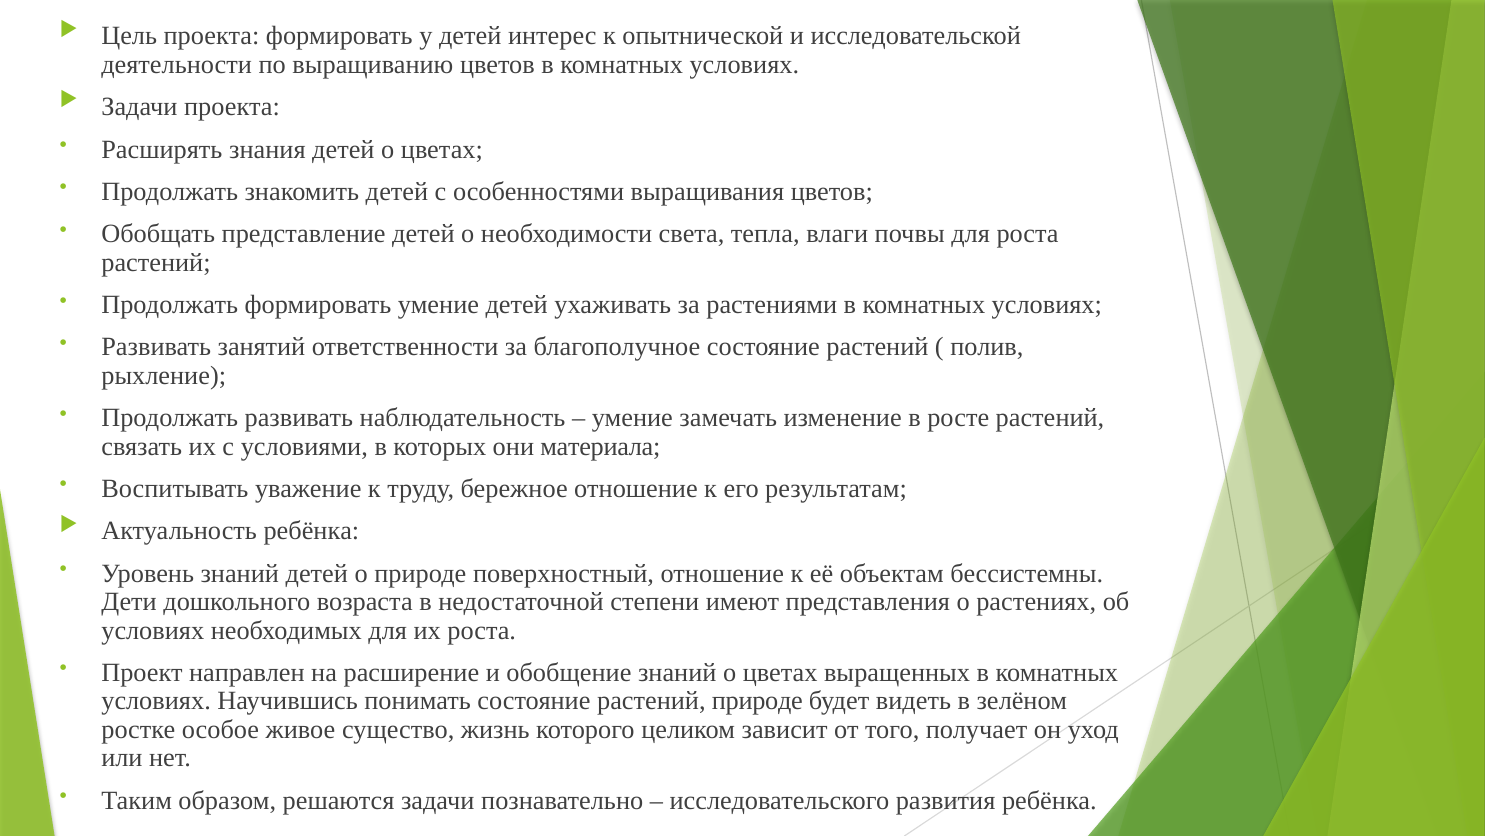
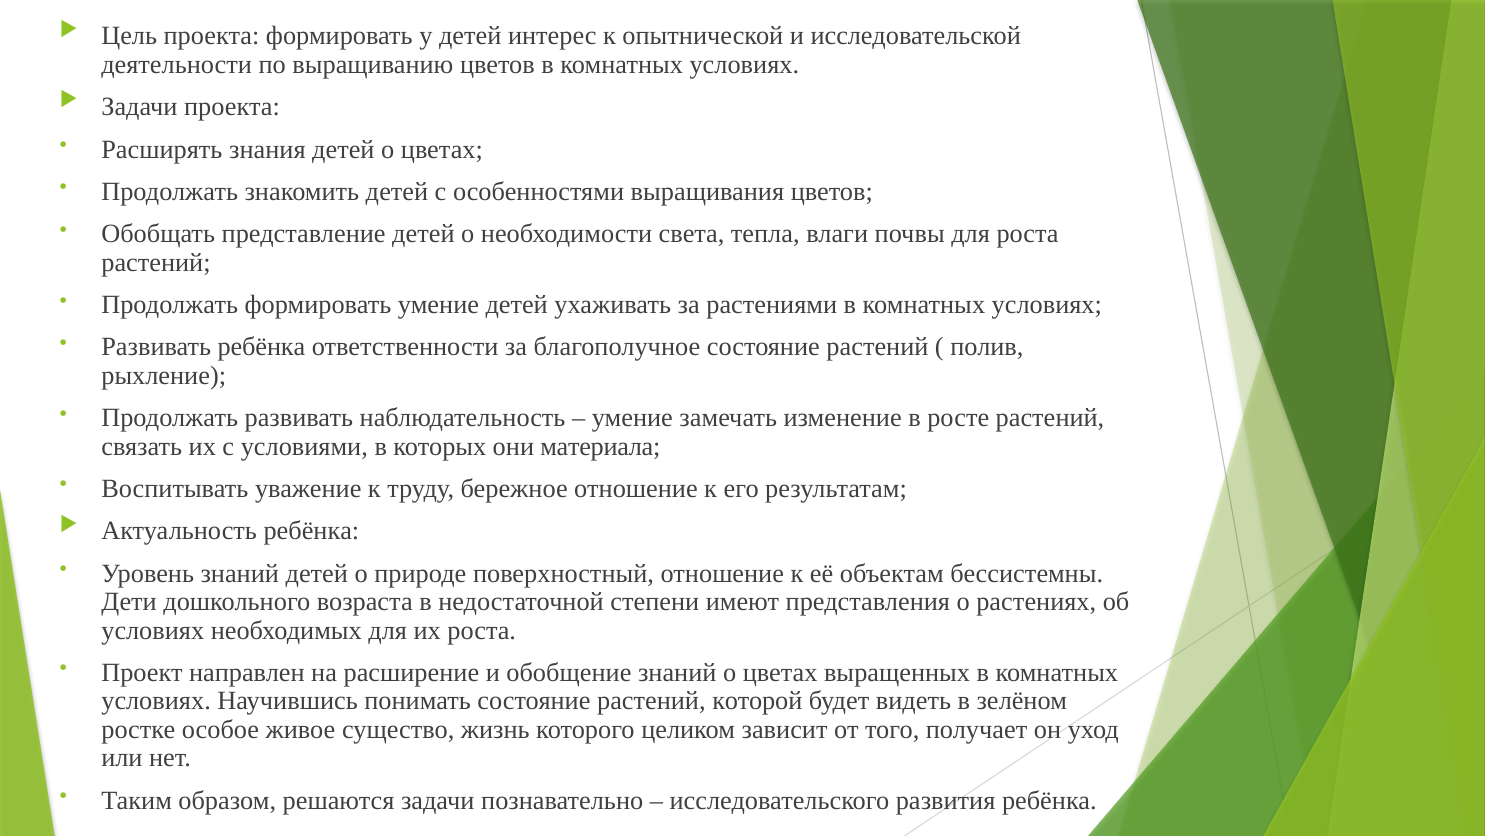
Развивать занятий: занятий -> ребёнка (261, 347)
растений природе: природе -> которой (757, 701)
